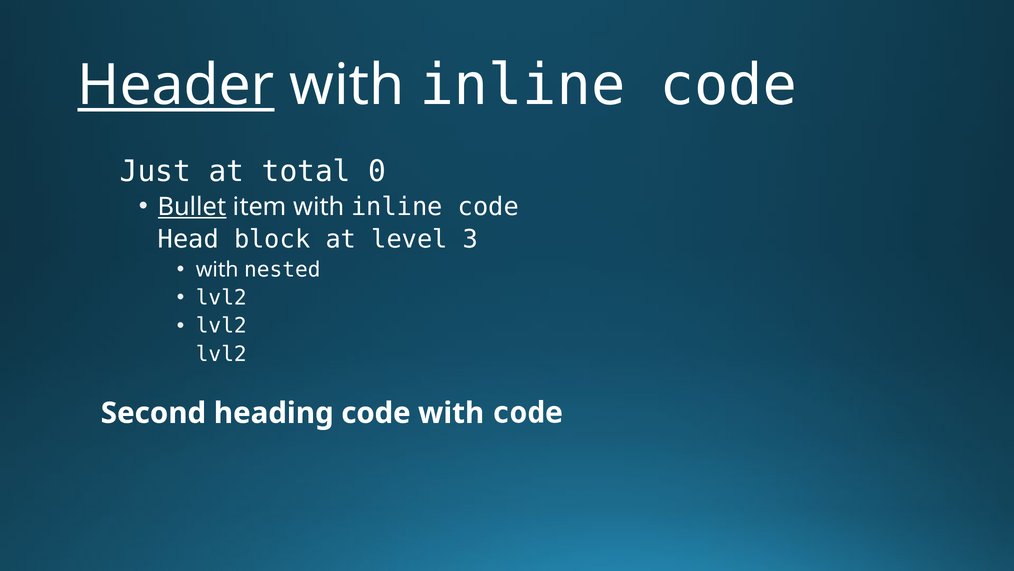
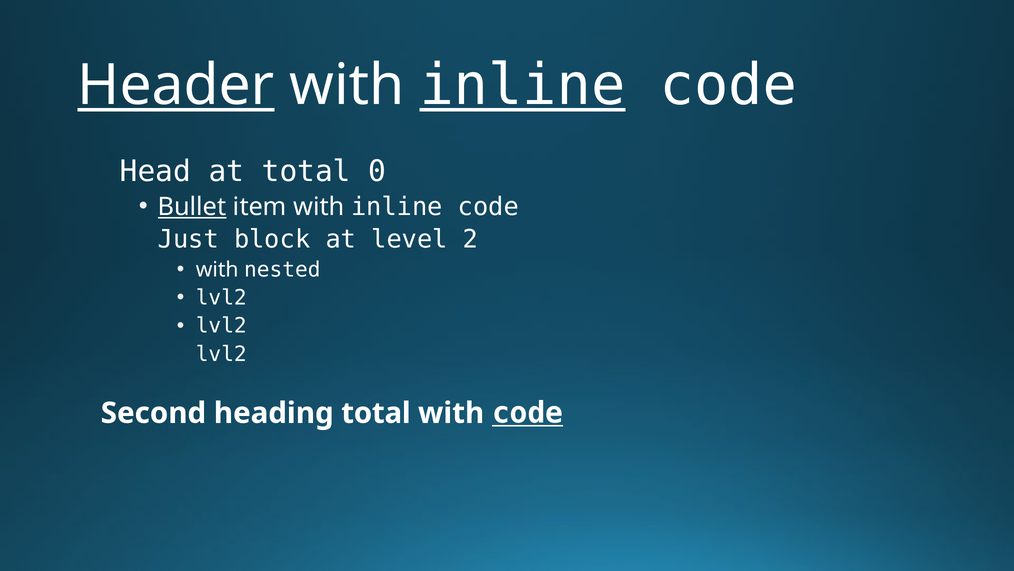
inline underline: none -> present (522, 85)
Just: Just -> Head (155, 171)
Head: Head -> Just (188, 239)
3: 3 -> 2 (471, 239)
heading code: code -> total (376, 413)
code underline: none -> present (528, 413)
